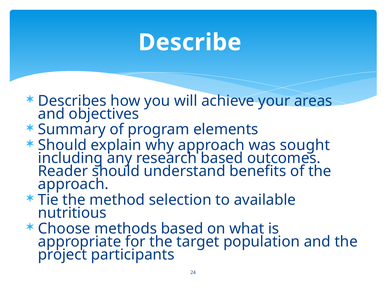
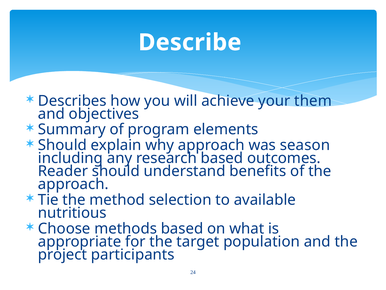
areas: areas -> them (313, 101)
sought: sought -> season (305, 145)
